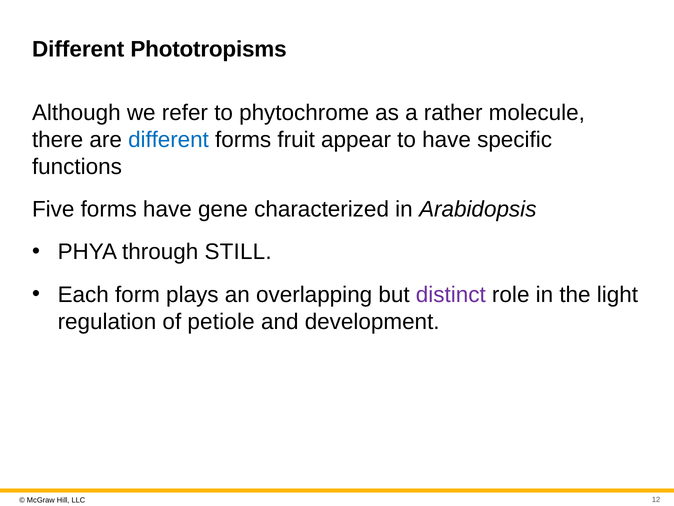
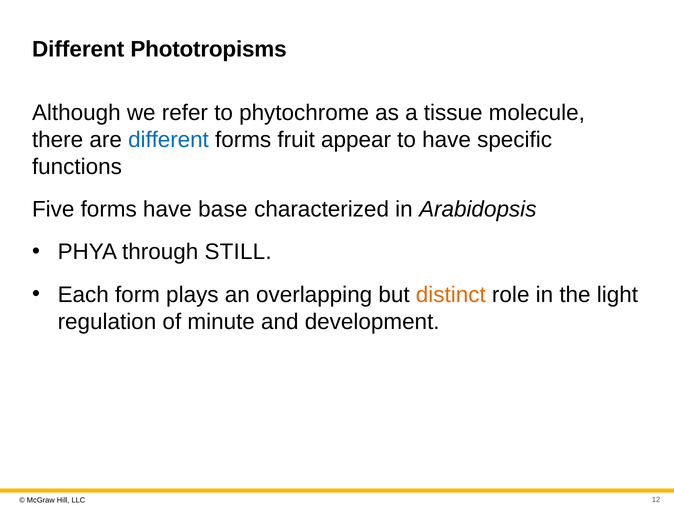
rather: rather -> tissue (453, 113)
gene: gene -> base (223, 209)
distinct colour: purple -> orange (451, 294)
petiole: petiole -> minute (221, 321)
